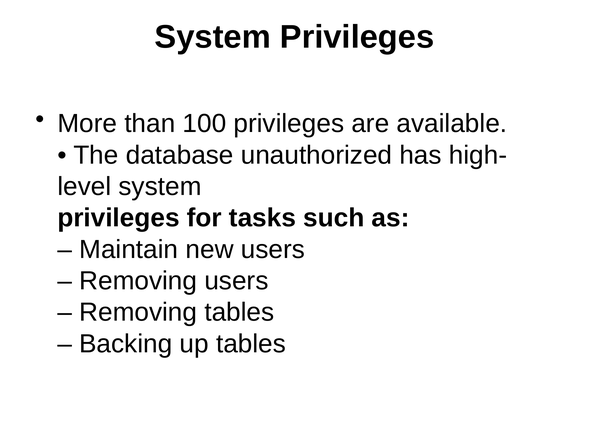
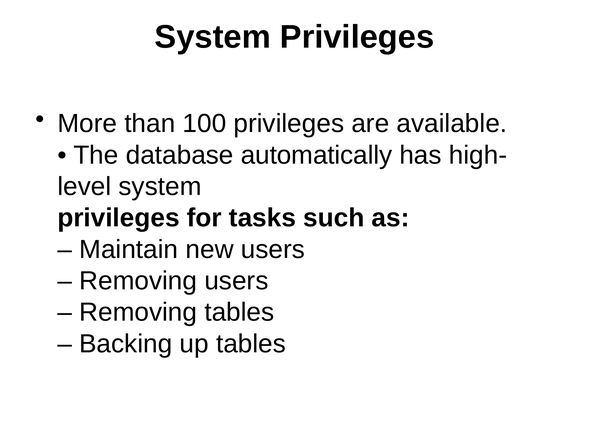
unauthorized: unauthorized -> automatically (317, 155)
